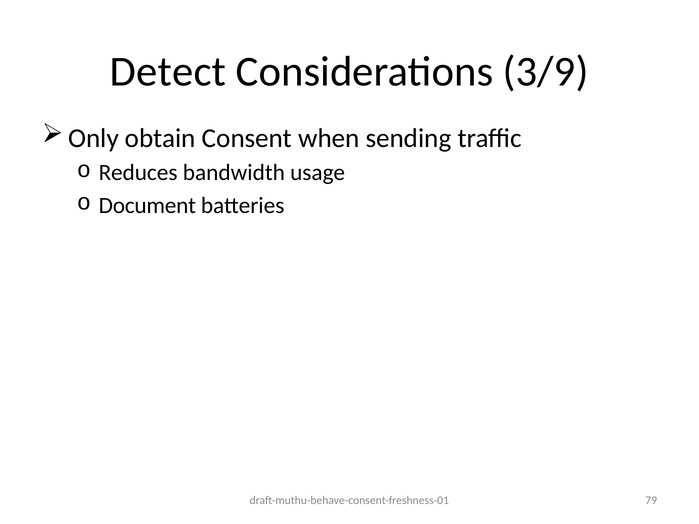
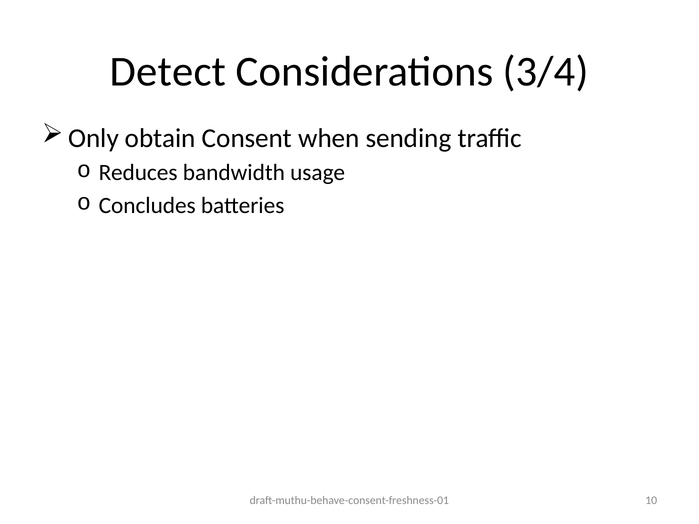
3/9: 3/9 -> 3/4 (546, 72)
Document: Document -> Concludes (147, 206)
79: 79 -> 10 (651, 501)
